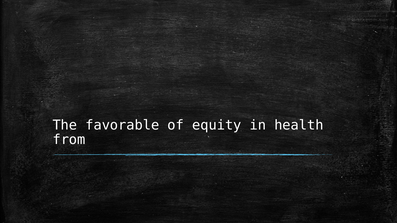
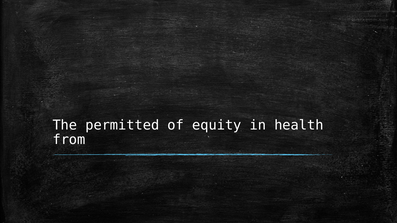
favorable: favorable -> permitted (122, 125)
